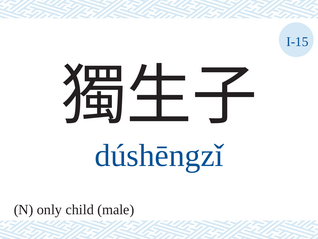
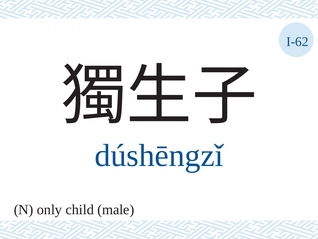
I-15: I-15 -> I-62 (297, 42)
